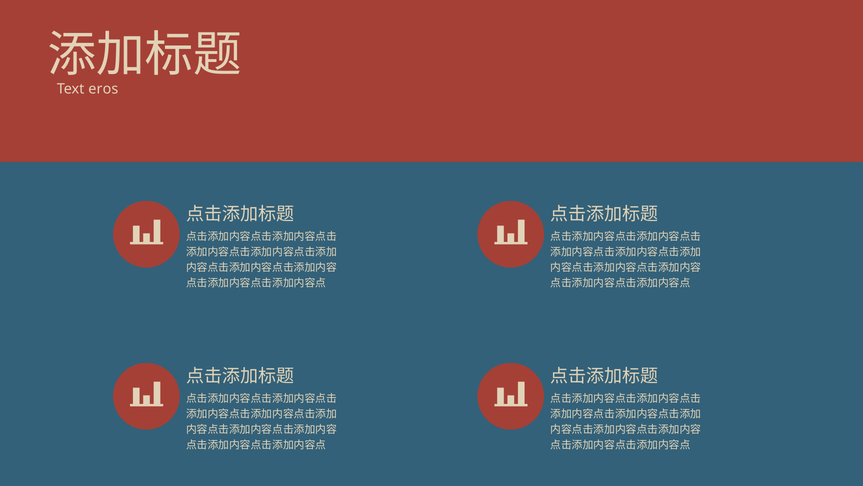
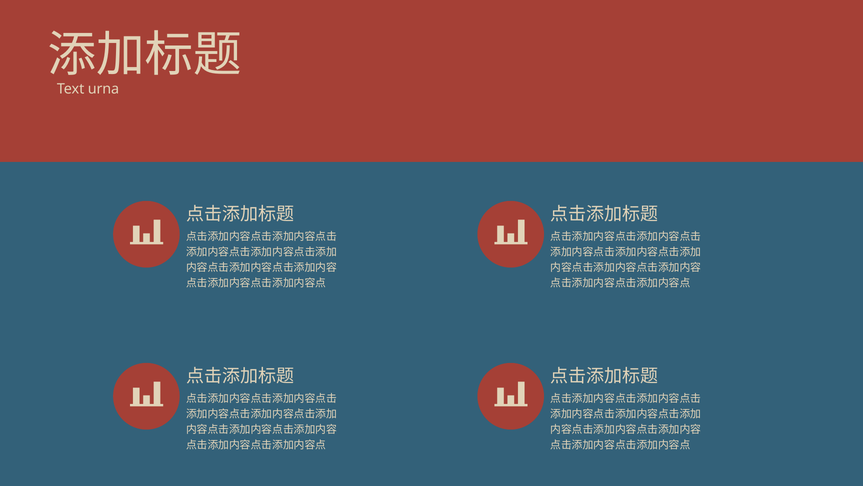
eros: eros -> urna (103, 89)
